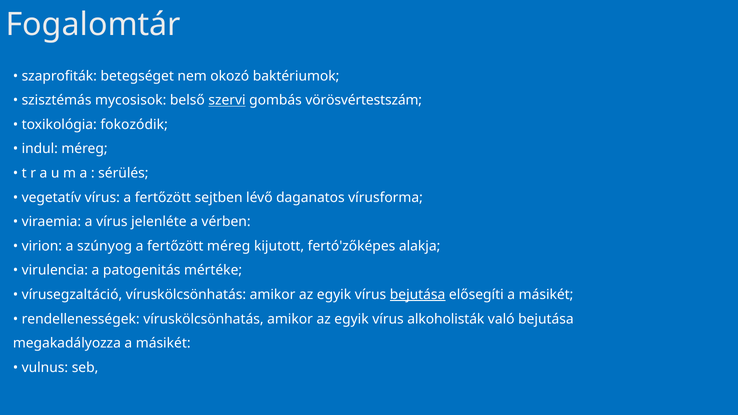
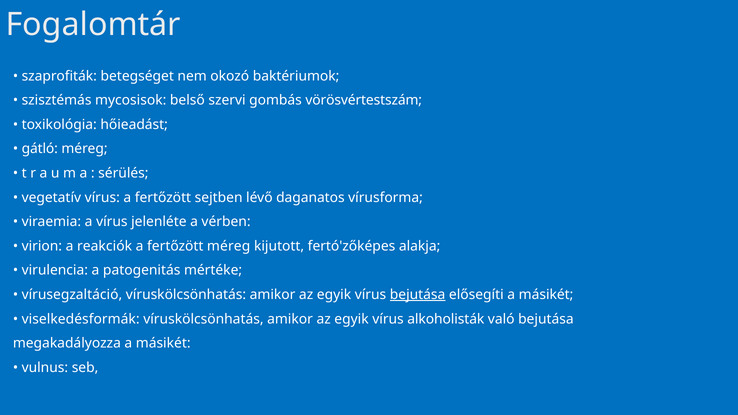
szervi underline: present -> none (227, 100)
fokozódik: fokozódik -> hőieadást (134, 125)
indul: indul -> gátló (40, 149)
szúnyog: szúnyog -> reakciók (105, 246)
rendellenességek: rendellenességek -> viselkedésformák (81, 319)
